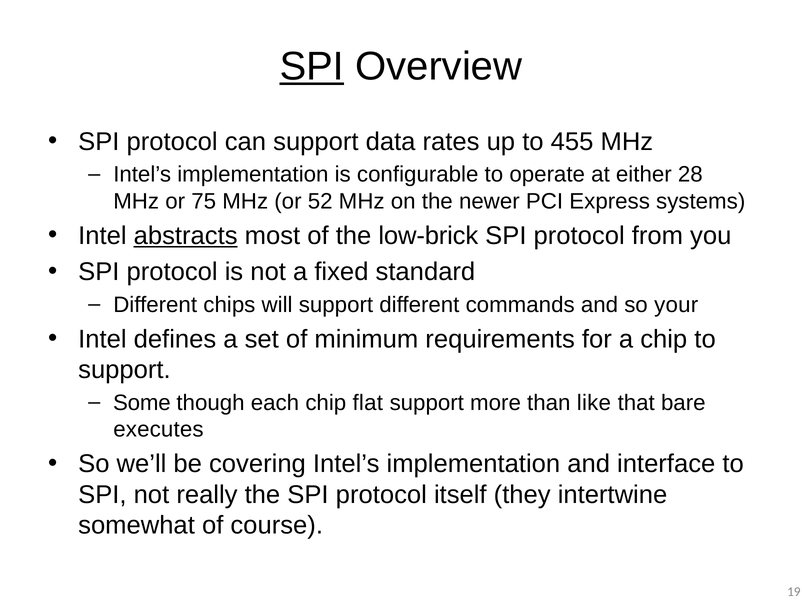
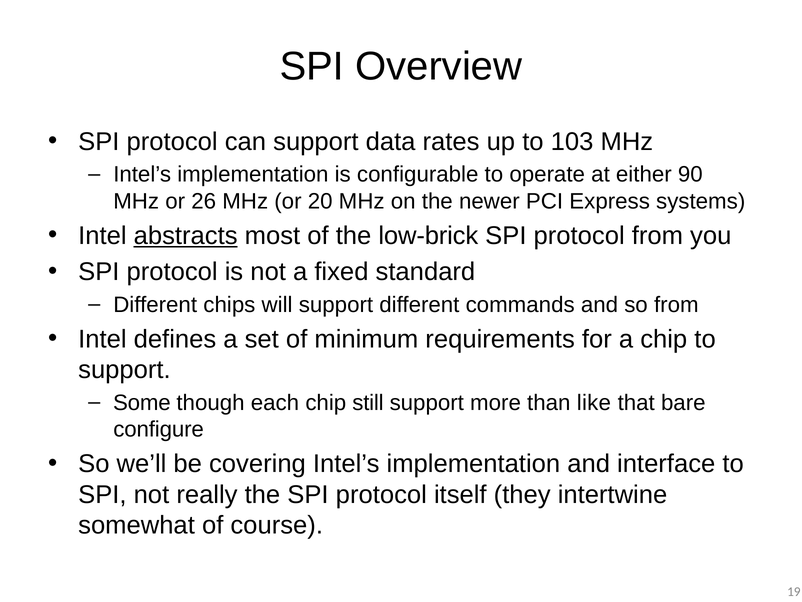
SPI underline: present -> none (312, 66)
455: 455 -> 103 (572, 141)
28: 28 -> 90 (690, 174)
75: 75 -> 26 (204, 201)
52: 52 -> 20 (320, 201)
so your: your -> from (676, 304)
flat: flat -> still (368, 402)
executes: executes -> configure (159, 429)
